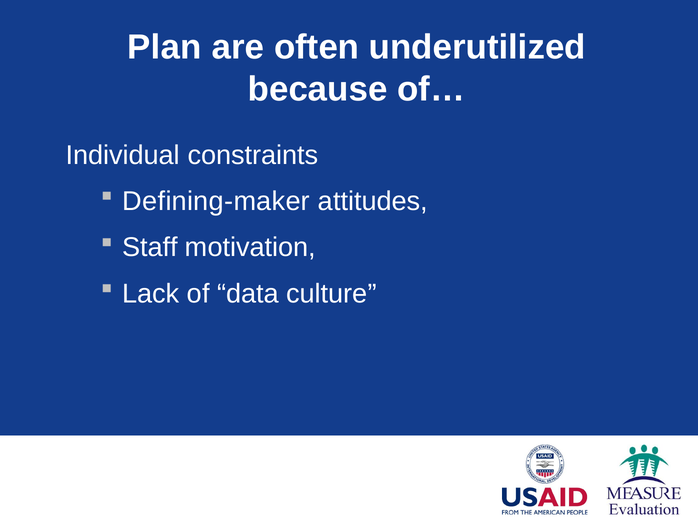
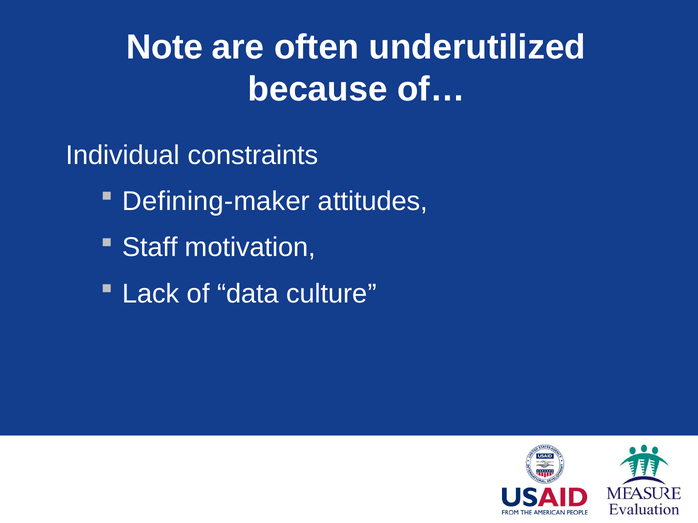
Plan: Plan -> Note (165, 47)
